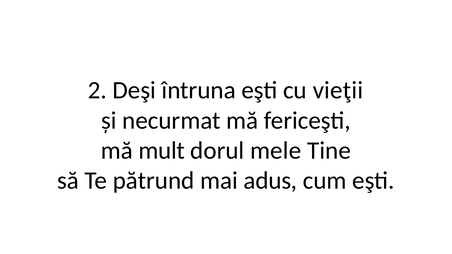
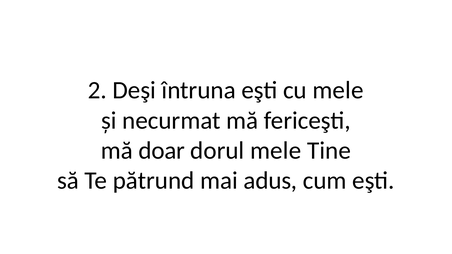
cu vieţii: vieţii -> mele (338, 90)
mult: mult -> doar (162, 151)
